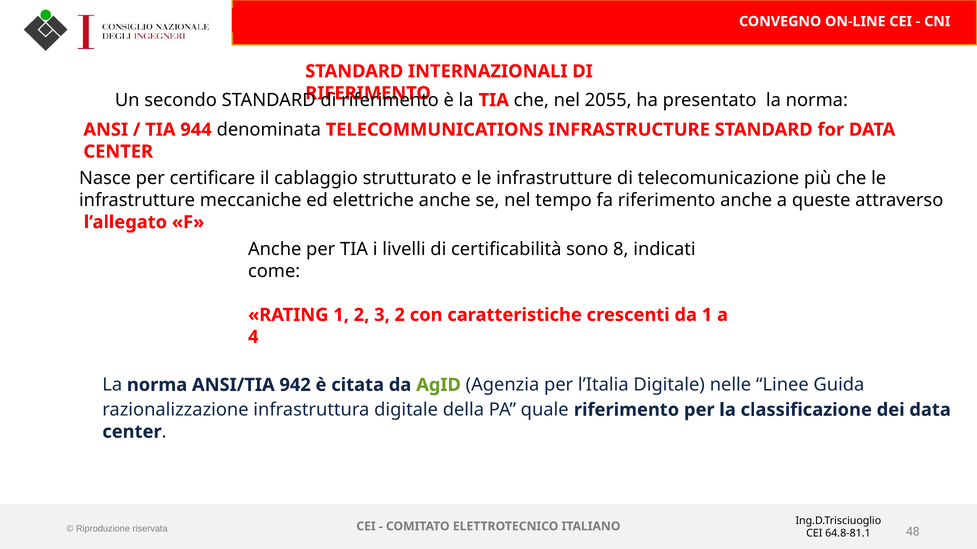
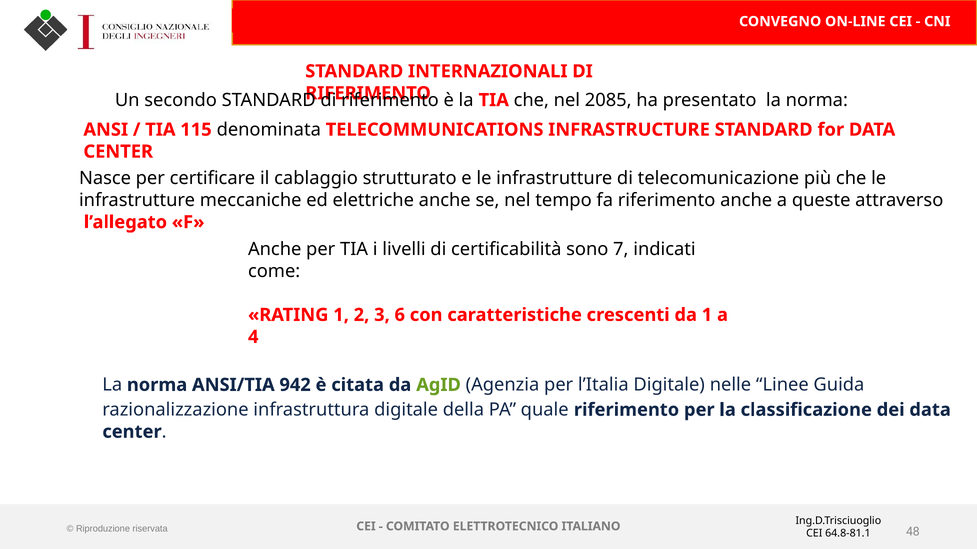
2055: 2055 -> 2085 (608, 100)
944: 944 -> 115 (196, 130)
8: 8 -> 7 (621, 249)
3 2: 2 -> 6 (400, 315)
